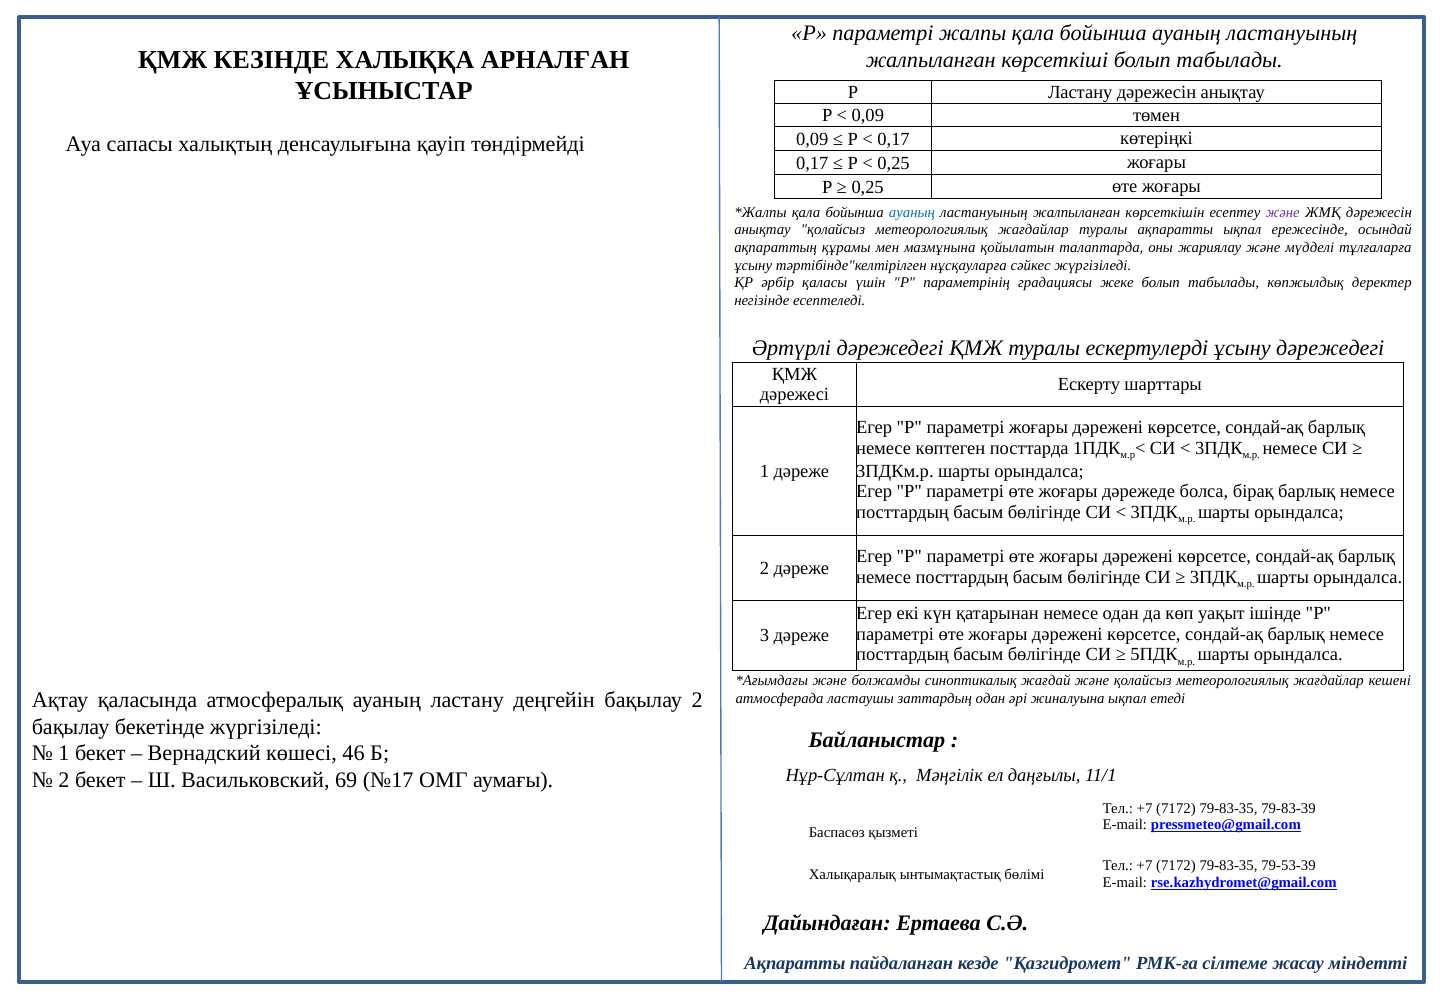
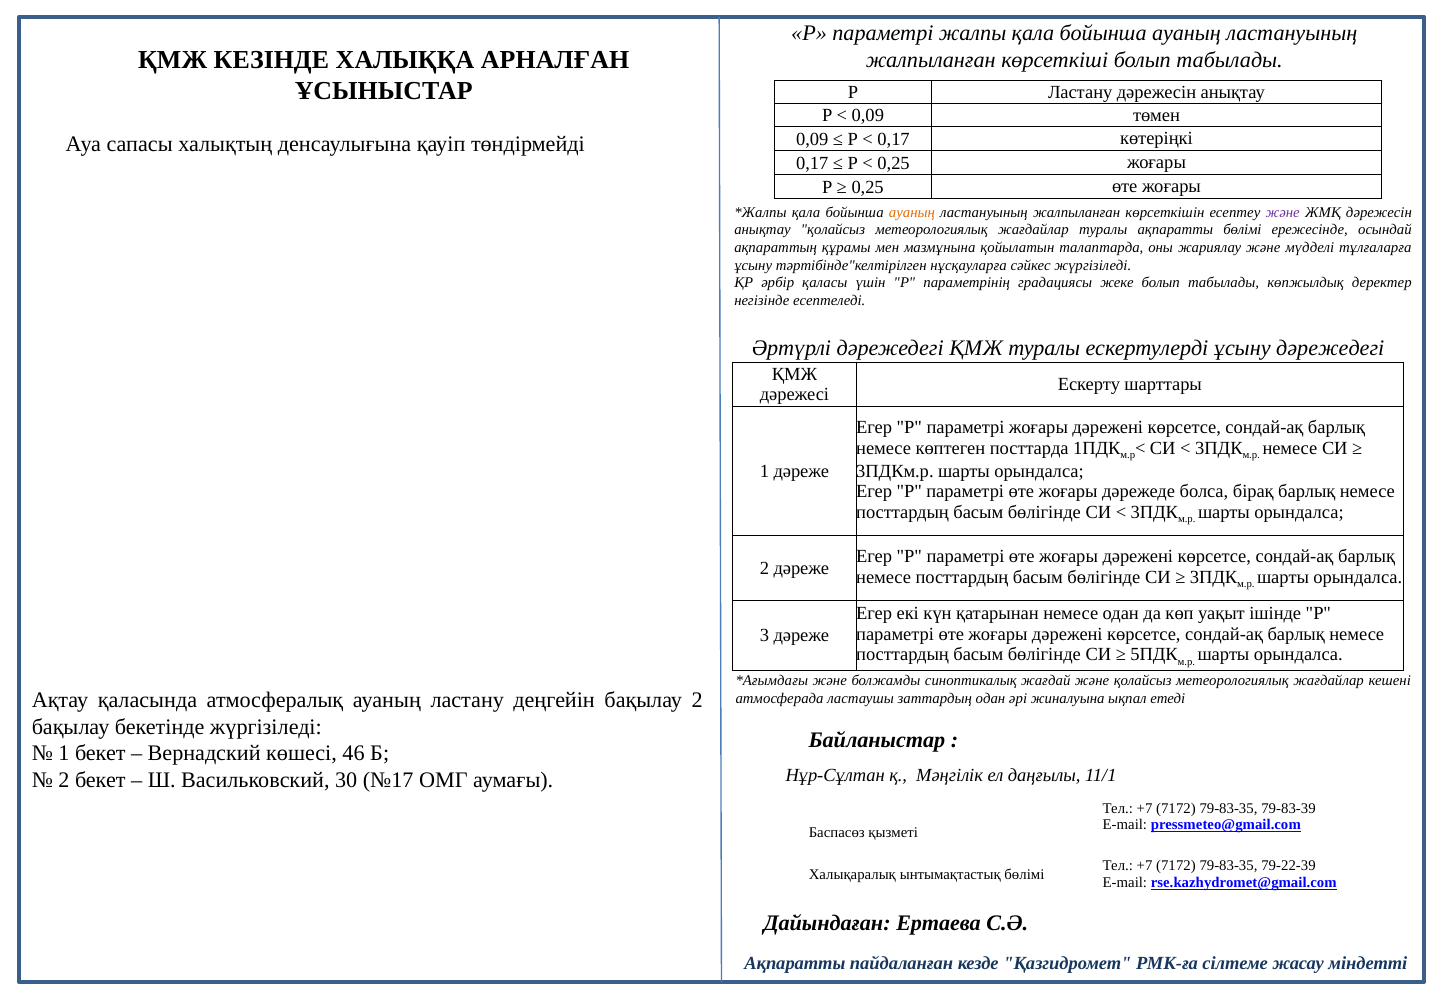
ауаның colour: blue -> orange (912, 212)
ақпаратты ықпал: ықпал -> бөлімі (1242, 230)
69: 69 -> 30 (346, 780)
79-53-39: 79-53-39 -> 79-22-39 (1289, 866)
